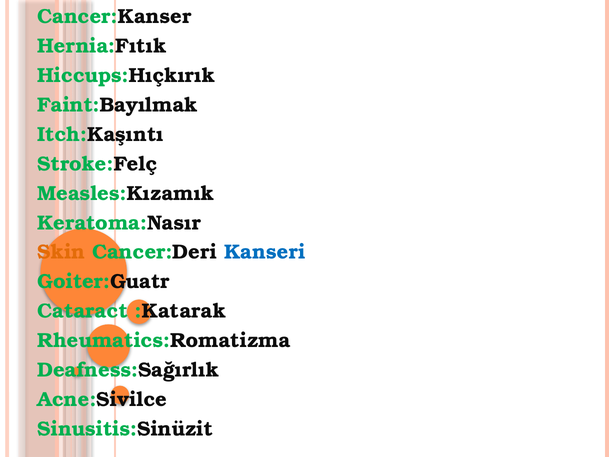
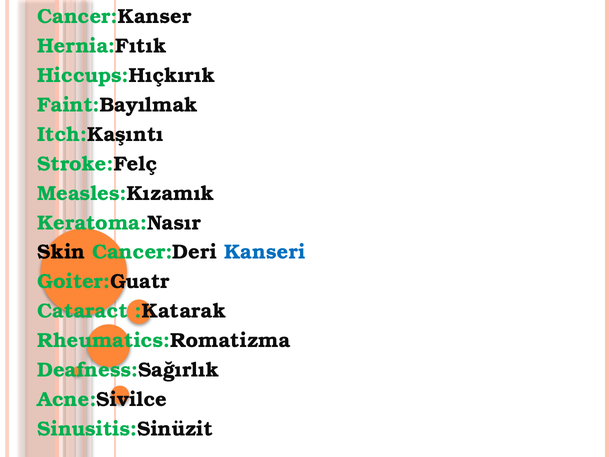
Skin colour: orange -> black (61, 252)
